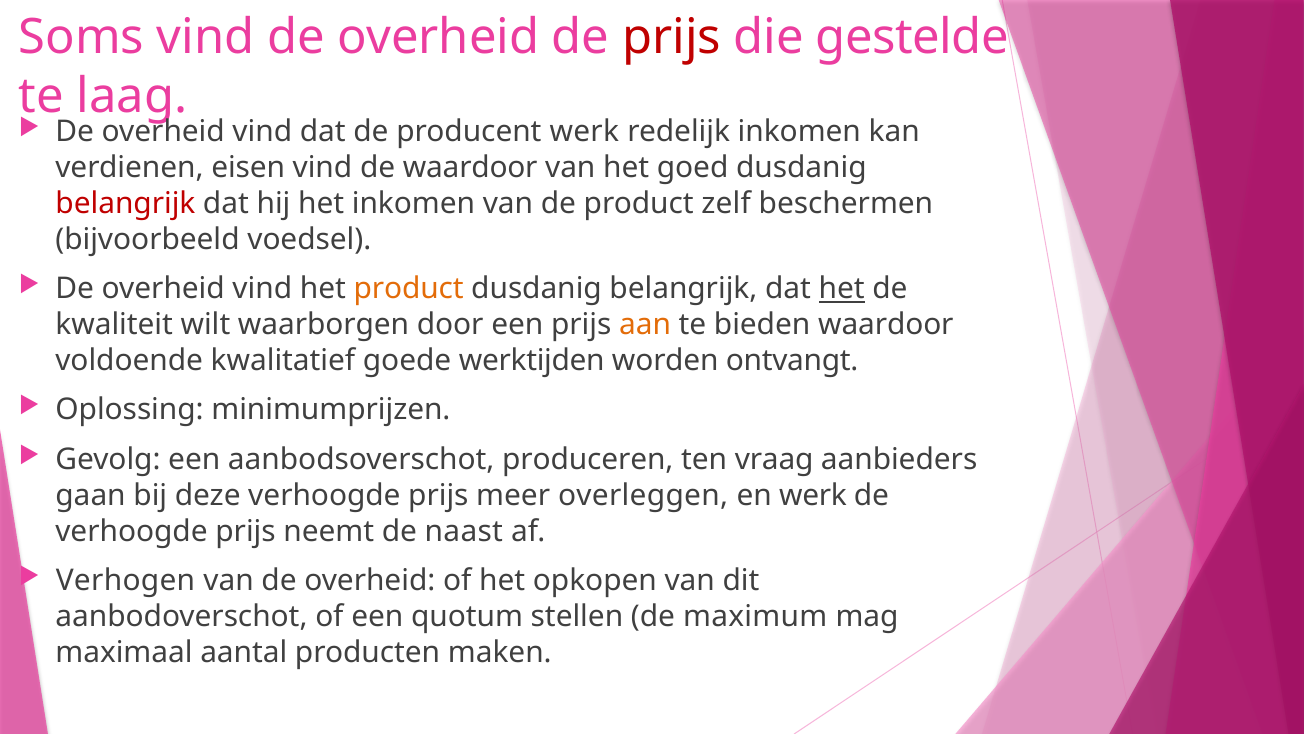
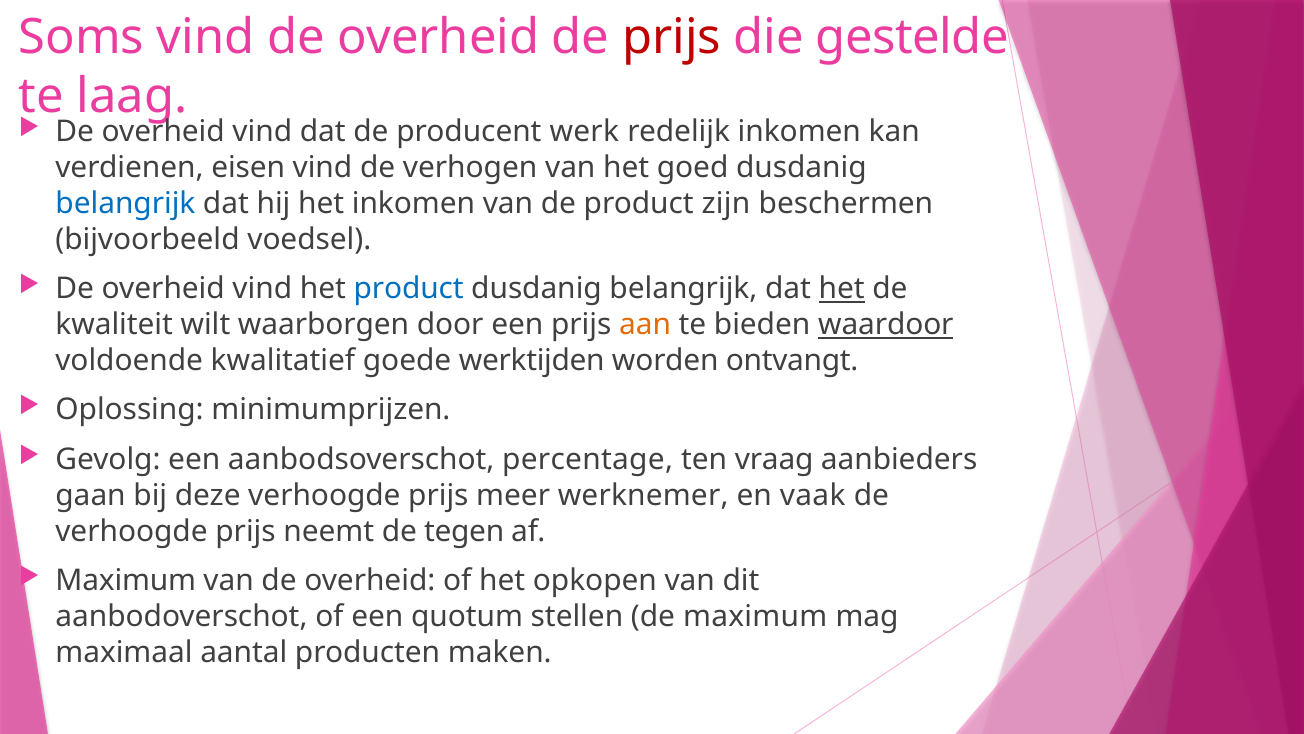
de waardoor: waardoor -> verhogen (470, 168)
belangrijk colour: red -> blue (125, 203)
zelf: zelf -> zijn (726, 203)
product colour: orange -> blue (409, 289)
waardoor underline: none -> present (886, 325)
produceren: produceren -> percentage (588, 459)
overleggen: overleggen -> werknemer (643, 495)
en werk: werk -> vaak (813, 495)
naast: naast -> tegen (464, 531)
Verhogen: Verhogen -> Maximum (126, 580)
